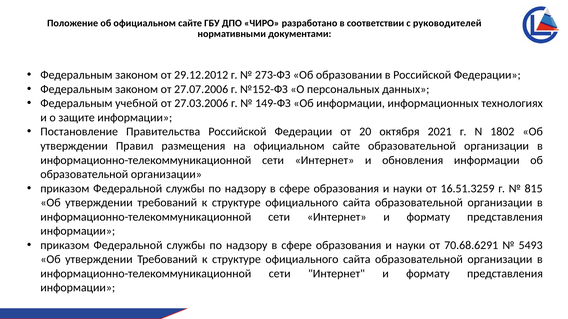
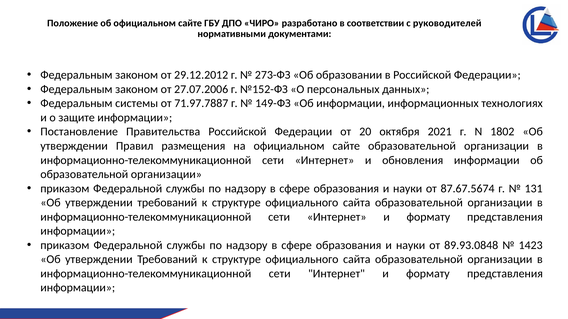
учебной: учебной -> системы (137, 104)
27.03.2006: 27.03.2006 -> 71.97.7887 (201, 104)
16.51.3259: 16.51.3259 -> 87.67.5674 (468, 189)
815: 815 -> 131 (534, 189)
70.68.6291: 70.68.6291 -> 89.93.0848 (471, 246)
5493: 5493 -> 1423 (531, 246)
